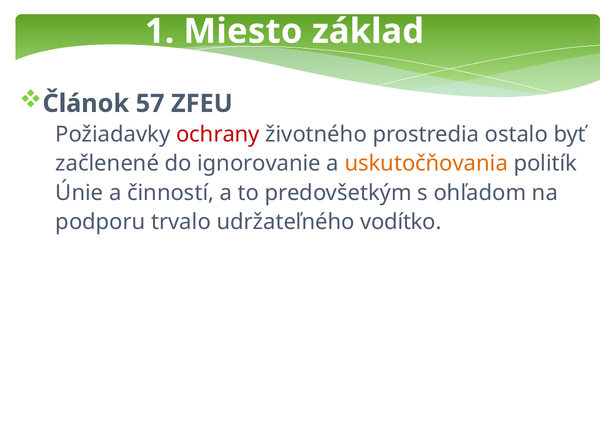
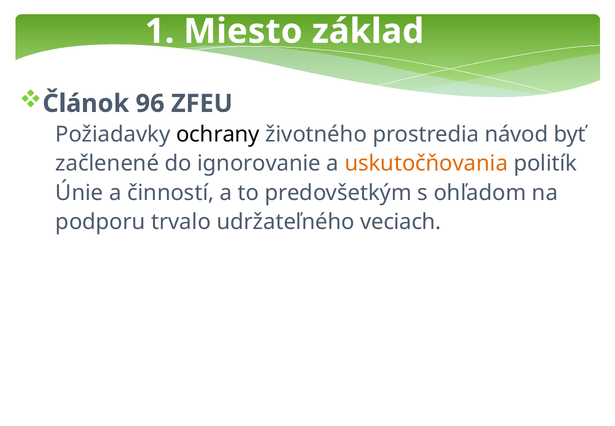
57: 57 -> 96 (150, 104)
ochrany colour: red -> black (218, 134)
ostalo: ostalo -> návod (517, 134)
vodítko: vodítko -> veciach (401, 222)
